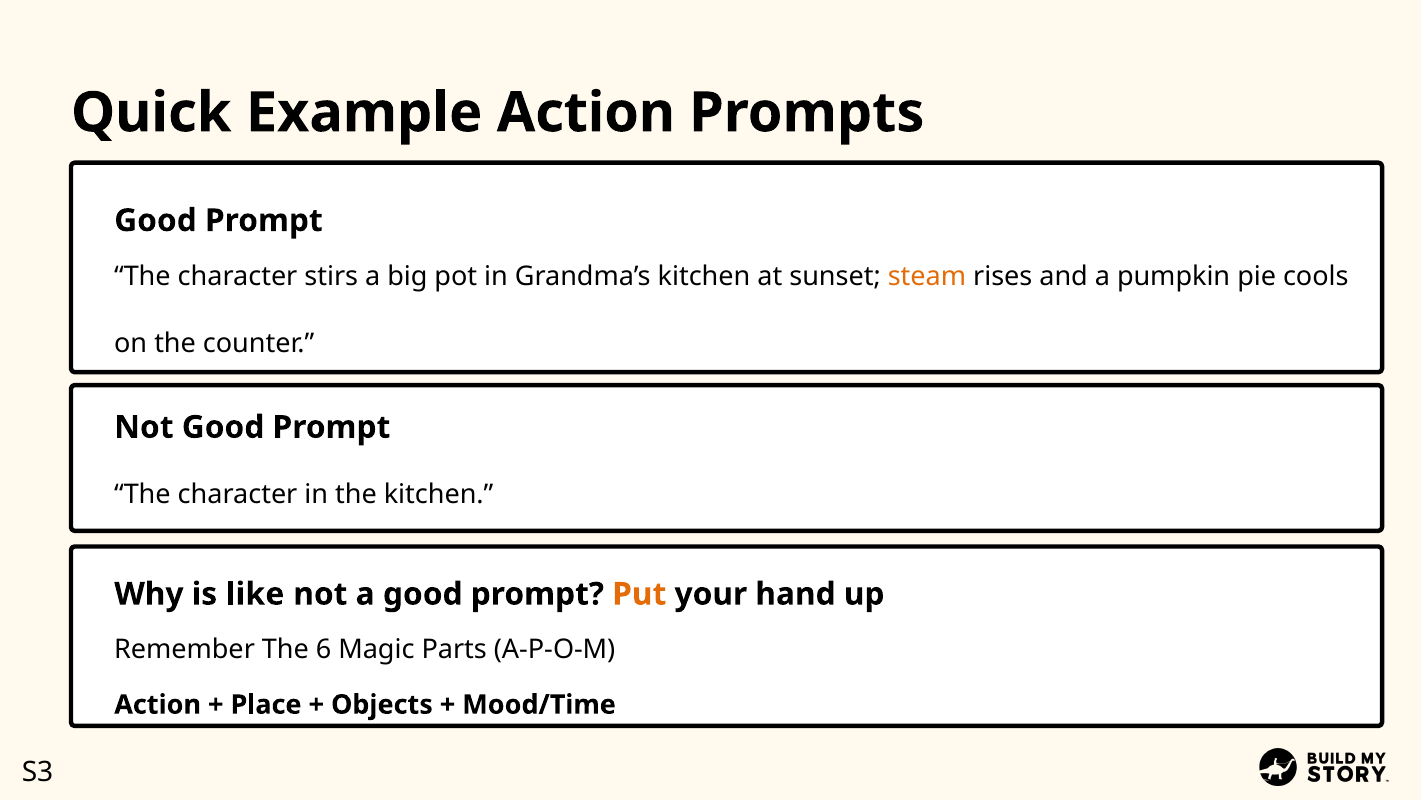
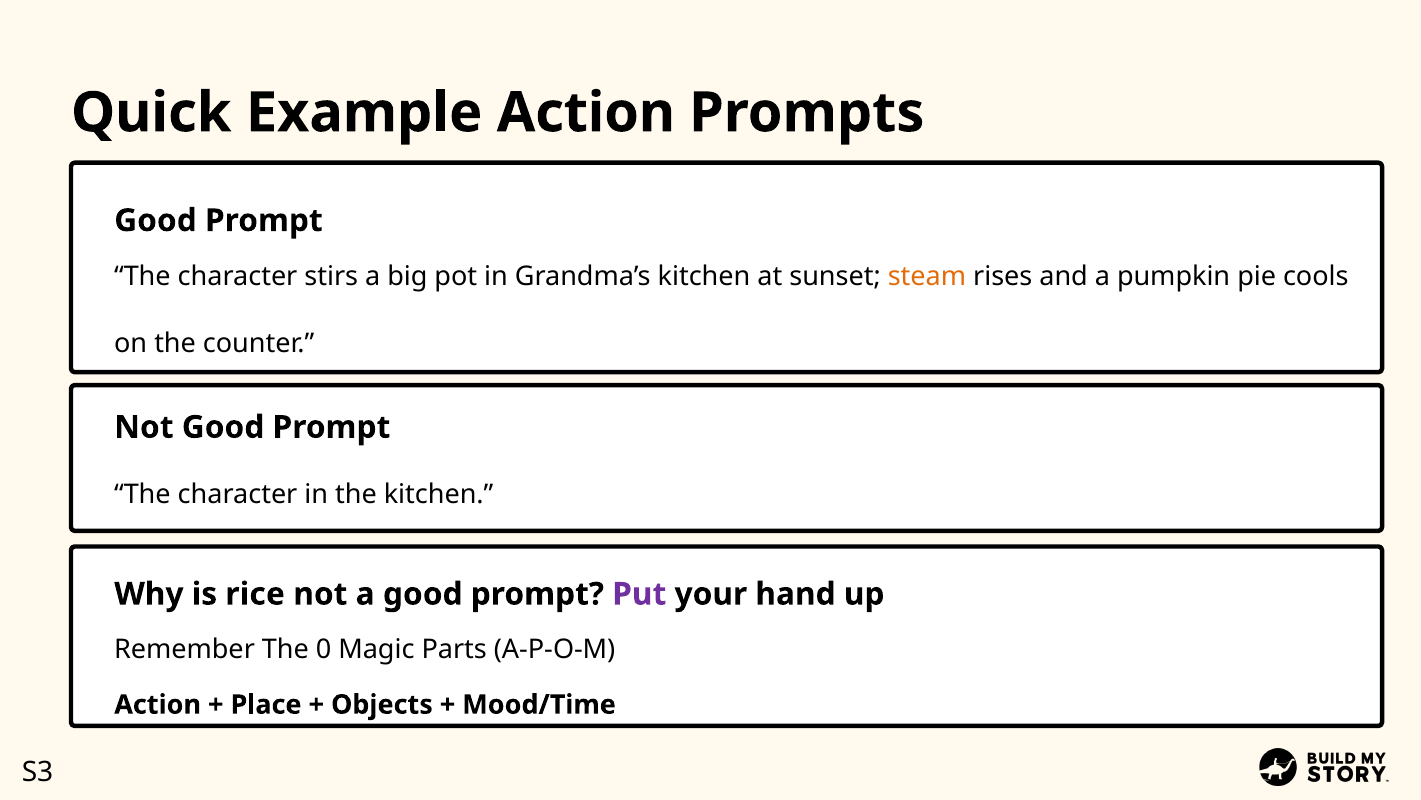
like: like -> rice (255, 594)
Put colour: orange -> purple (639, 594)
6: 6 -> 0 (324, 649)
